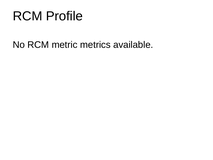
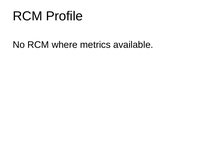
metric: metric -> where (65, 45)
